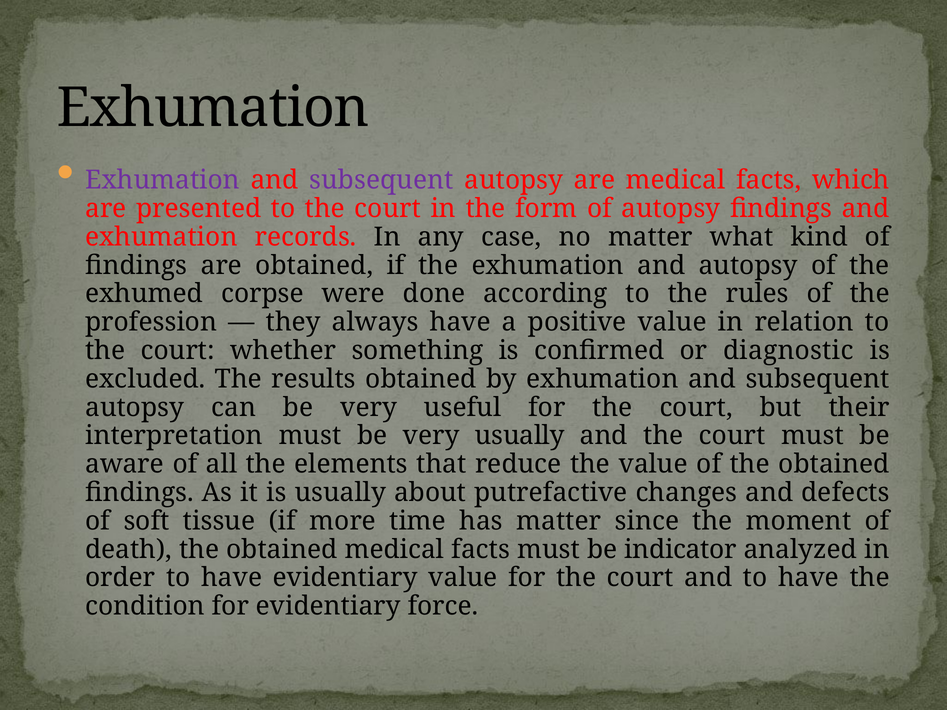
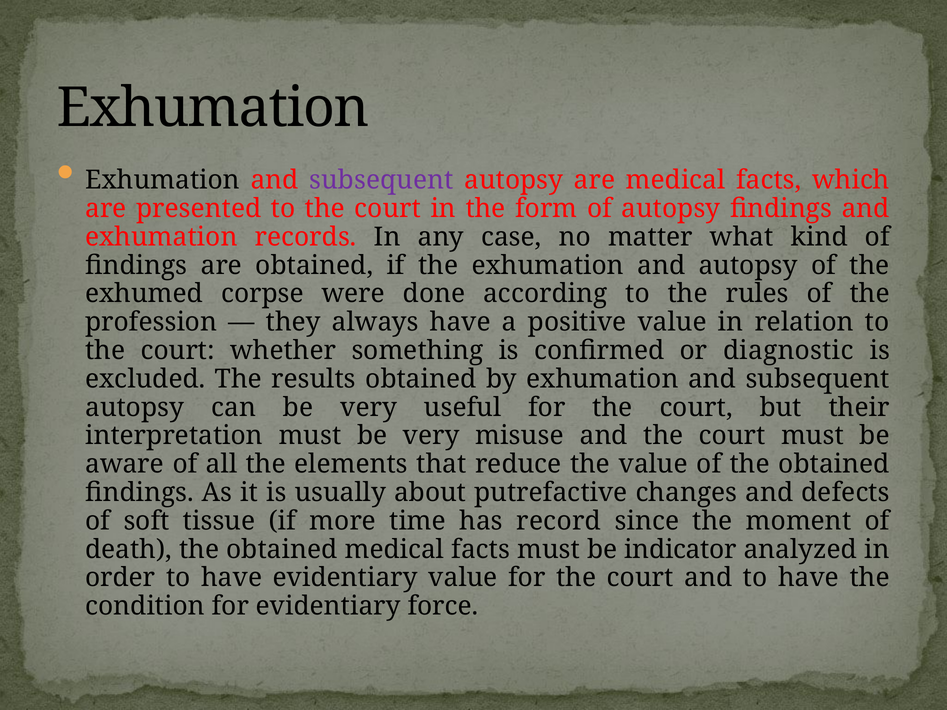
Exhumation colour: purple -> black (163, 180)
very usually: usually -> misuse (520, 436)
has matter: matter -> record (559, 521)
